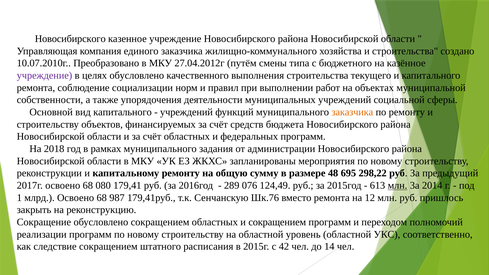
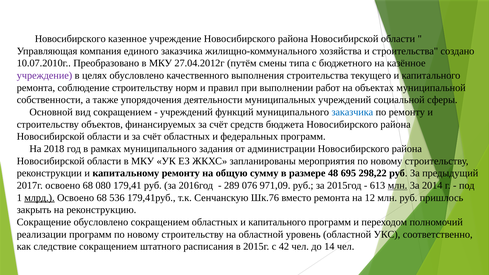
соблюдение социализации: социализации -> строительству (143, 88)
вид капитального: капитального -> сокращением (123, 112)
заказчика colour: orange -> blue (352, 112)
124,49: 124,49 -> 971,09 (275, 186)
млрд underline: none -> present (39, 198)
987: 987 -> 536 (117, 198)
областных и сокращением: сокращением -> капитального (277, 222)
